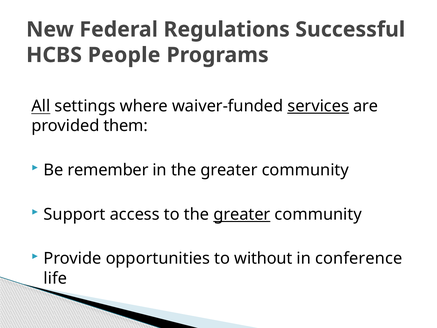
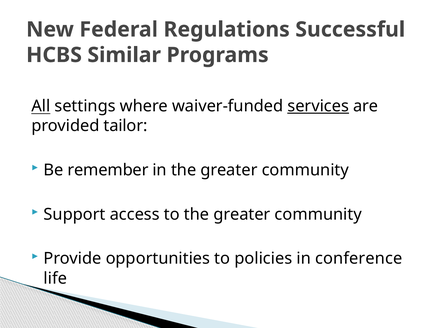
People: People -> Similar (124, 55)
them: them -> tailor (126, 126)
greater underline: present -> none (242, 214)
without: without -> policies (263, 258)
